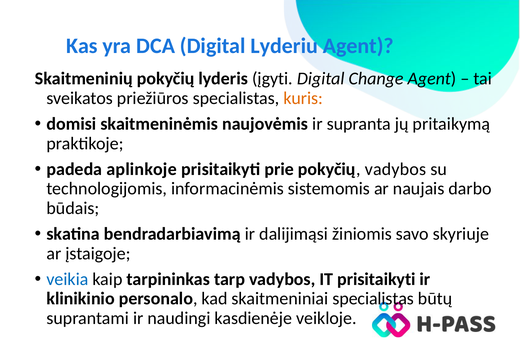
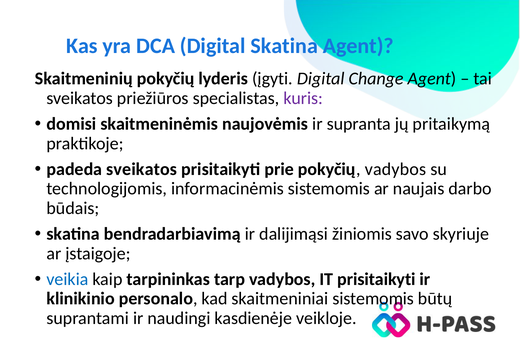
Digital Lyderiu: Lyderiu -> Skatina (284, 46)
kuris colour: orange -> purple (303, 98)
padeda aplinkoje: aplinkoje -> sveikatos (142, 169)
skaitmeniniai specialistas: specialistas -> sistemomis (373, 298)
